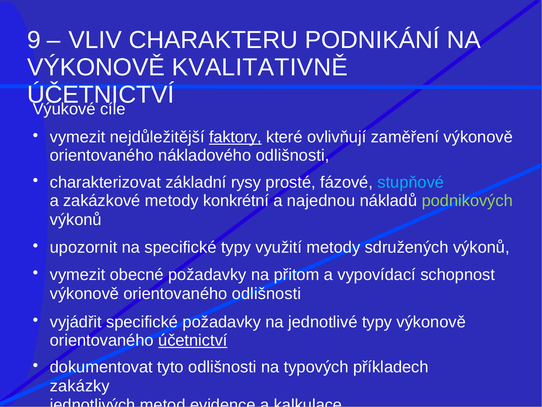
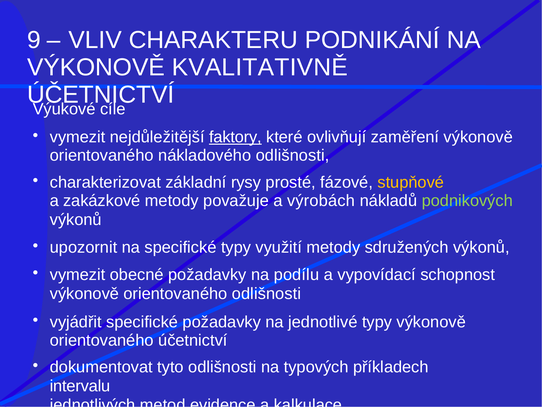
stupňové colour: light blue -> yellow (411, 182)
konkrétní: konkrétní -> považuje (236, 200)
najednou: najednou -> výrobách (321, 200)
přitom: přitom -> podílu (296, 274)
účetnictví underline: present -> none (193, 340)
zakázky: zakázky -> intervalu (80, 386)
